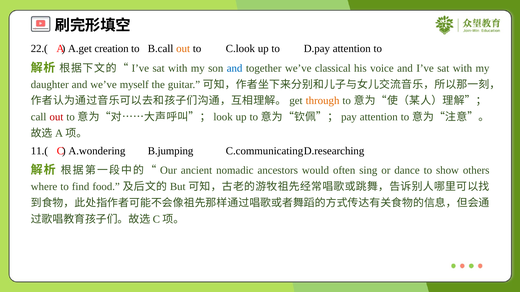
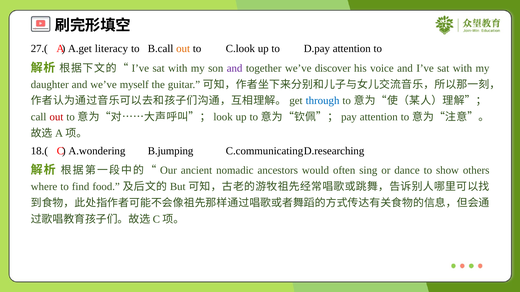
22.(: 22.( -> 27.( (39, 49)
creation: creation -> literacy (111, 49)
and colour: blue -> purple (235, 68)
classical: classical -> discover (333, 68)
through colour: orange -> blue (323, 101)
11.(: 11.( -> 18.( (39, 151)
